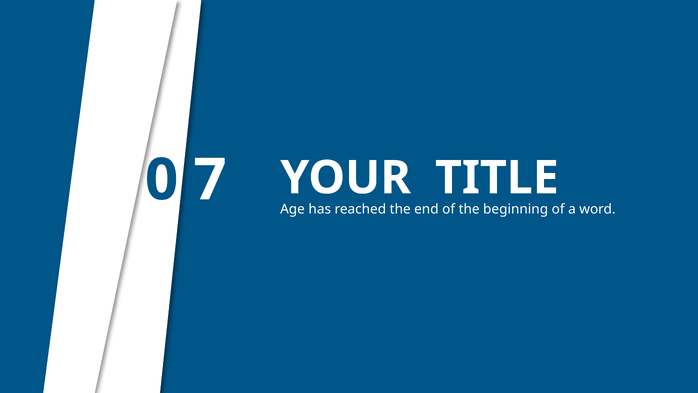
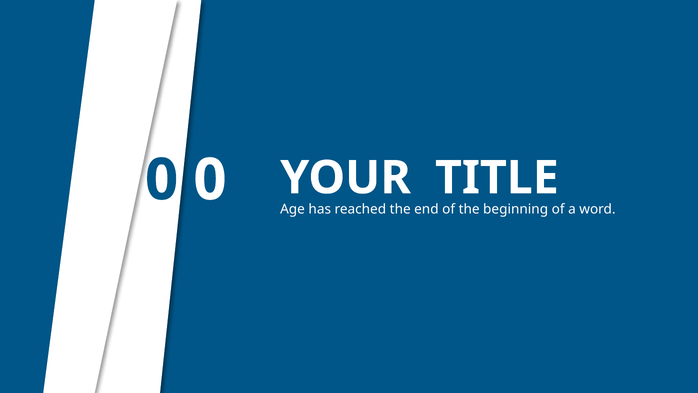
0 7: 7 -> 0 (210, 180)
